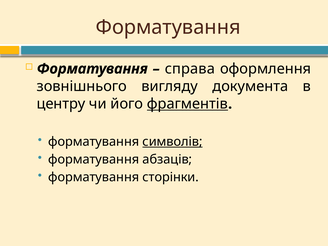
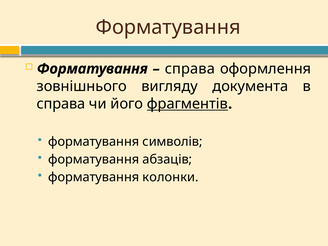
центру: центру -> справа (61, 104)
символів underline: present -> none (173, 142)
сторінки: сторінки -> колонки (171, 177)
